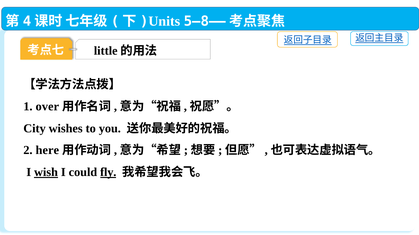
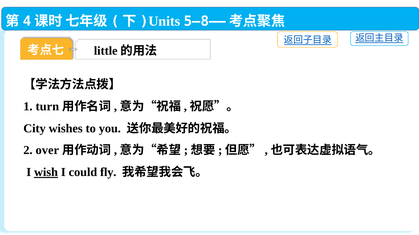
over: over -> turn (47, 107)
here: here -> over (47, 151)
fly underline: present -> none (108, 173)
